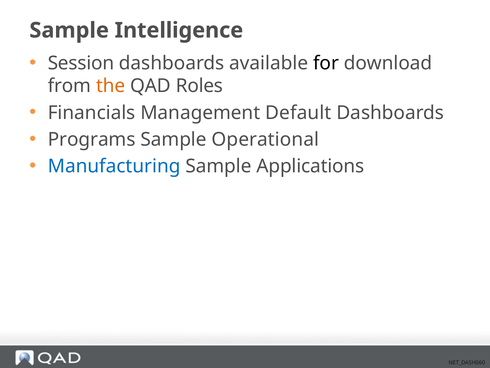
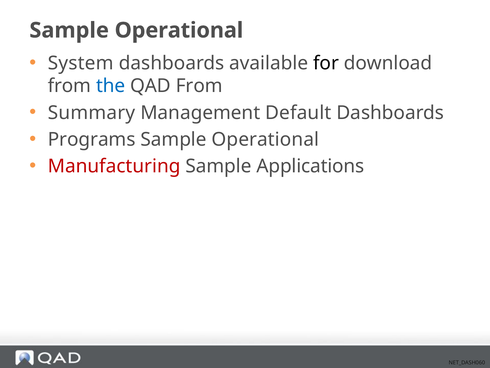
Intelligence: Intelligence -> Operational (179, 30)
Session: Session -> System (81, 63)
the colour: orange -> blue (111, 86)
QAD Roles: Roles -> From (199, 86)
Financials: Financials -> Summary (92, 113)
Manufacturing colour: blue -> red (114, 166)
